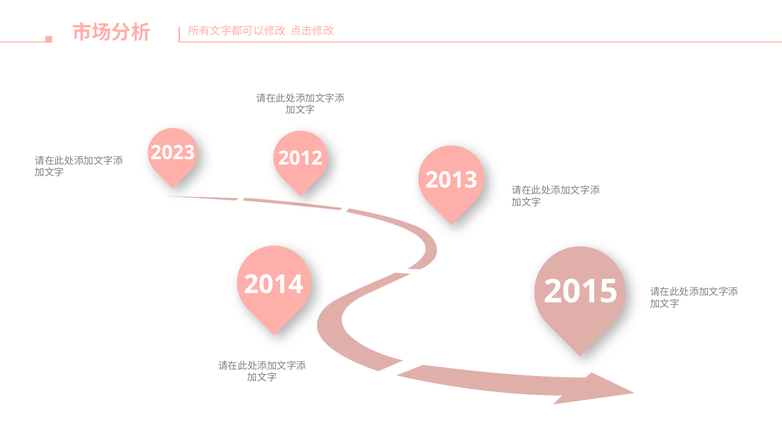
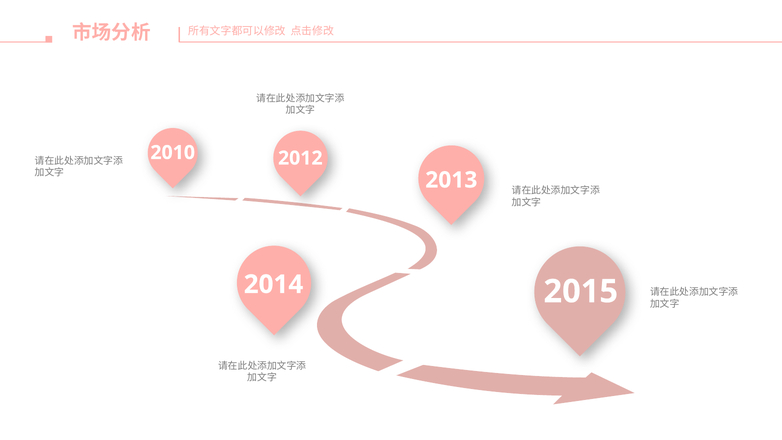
2023: 2023 -> 2010 (173, 153)
